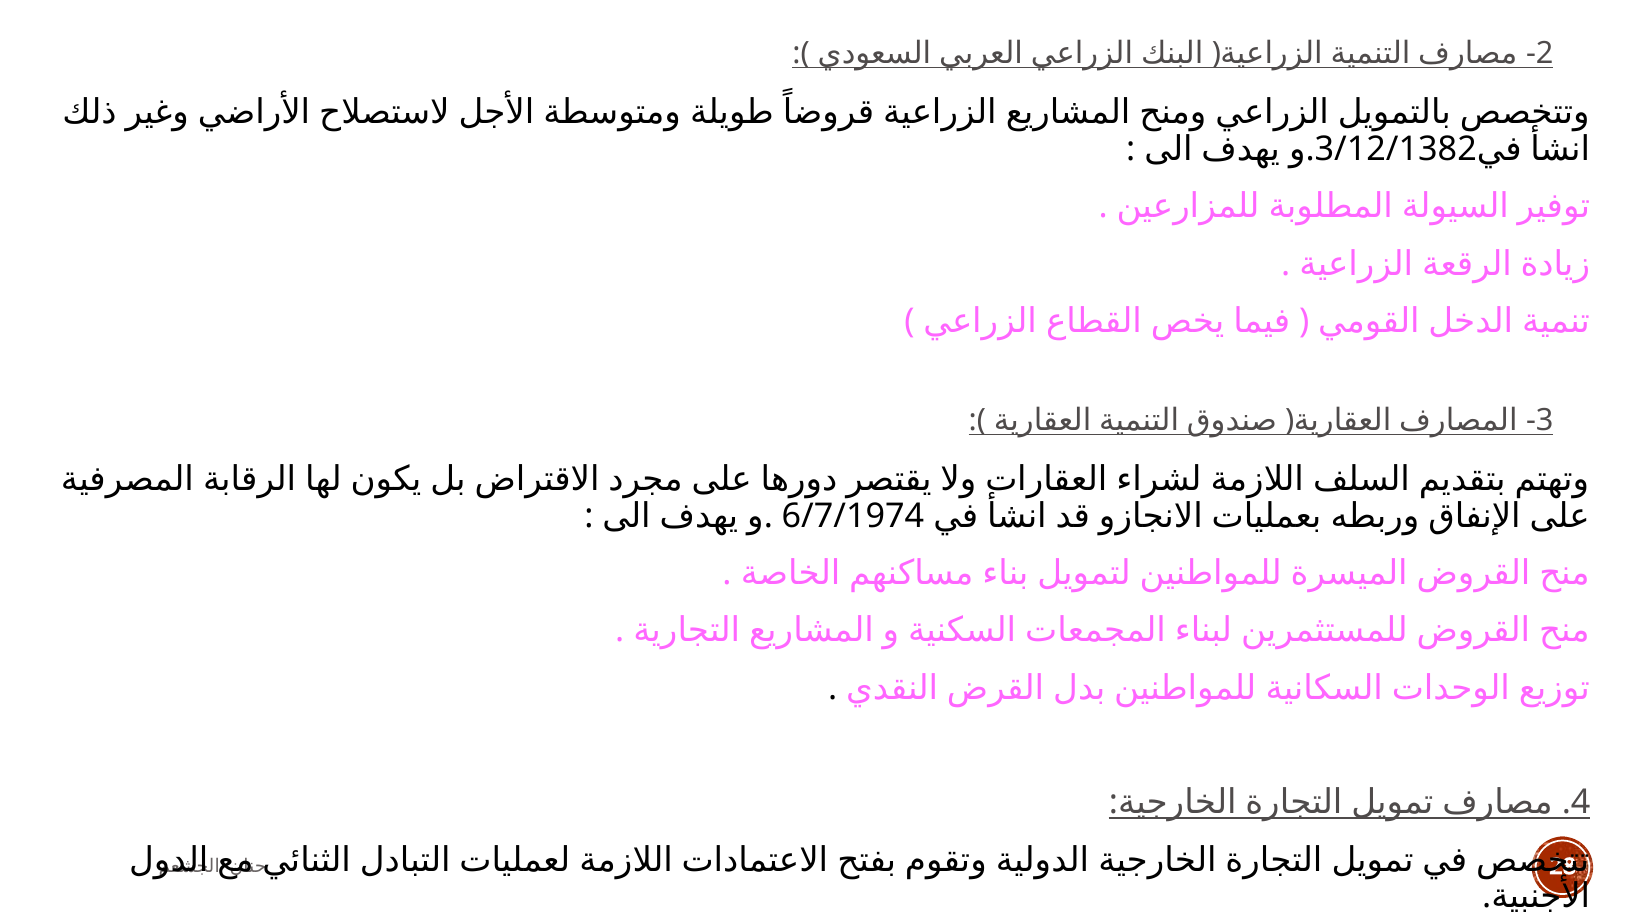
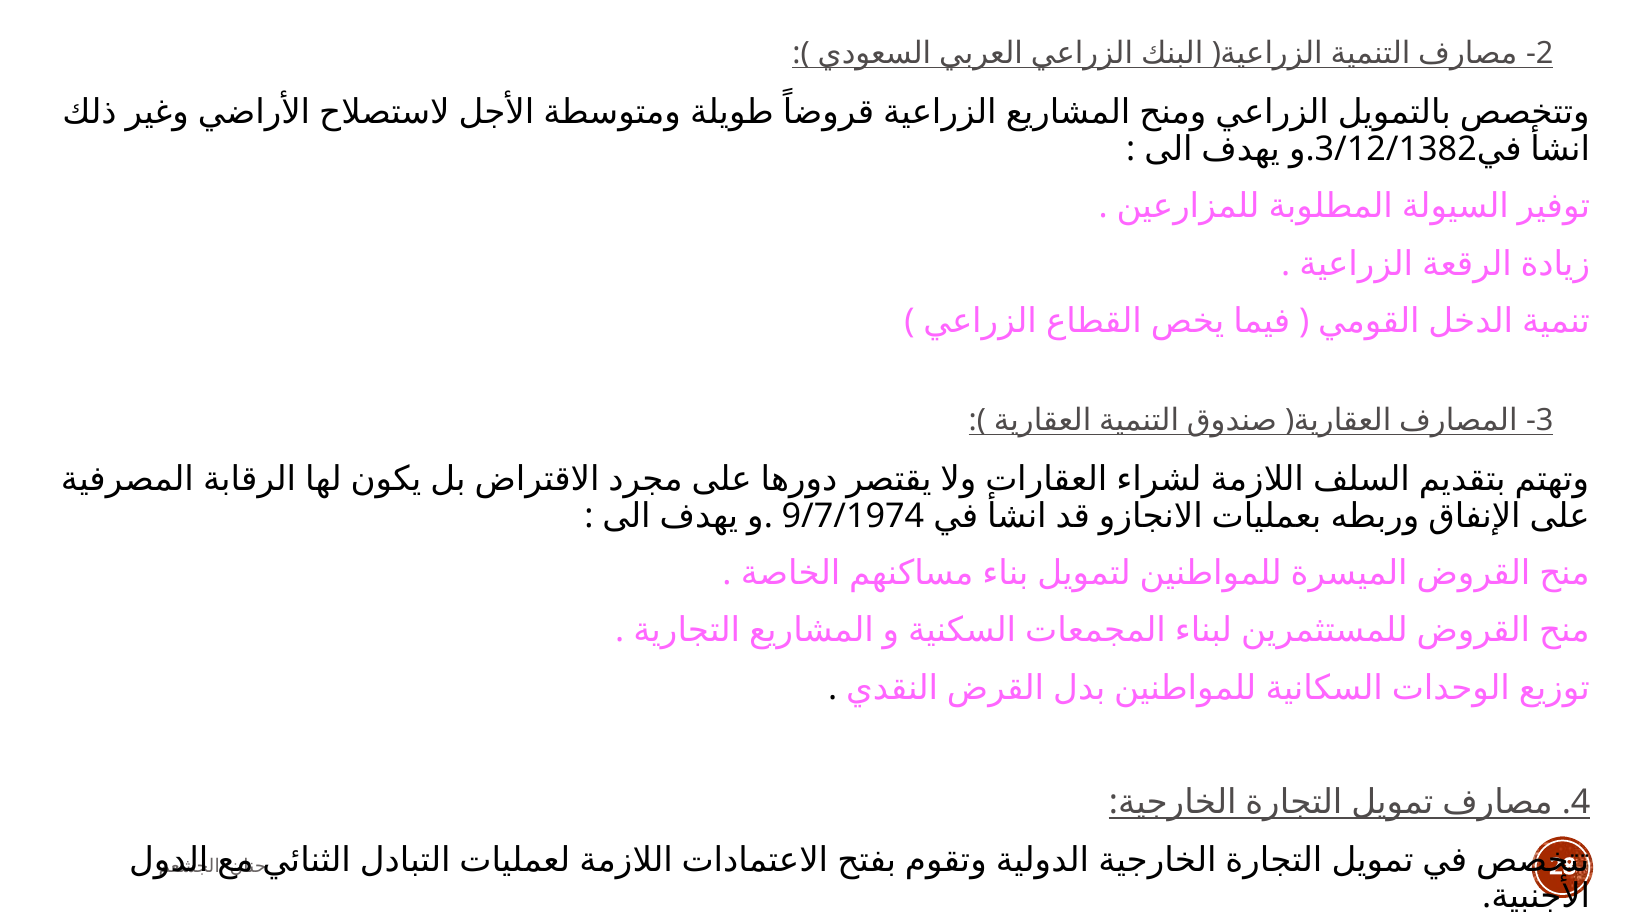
6/7/1974: 6/7/1974 -> 9/7/1974 (853, 516)
